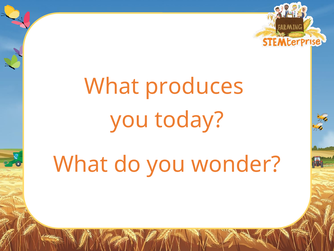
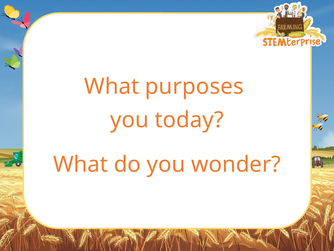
produces: produces -> purposes (194, 86)
